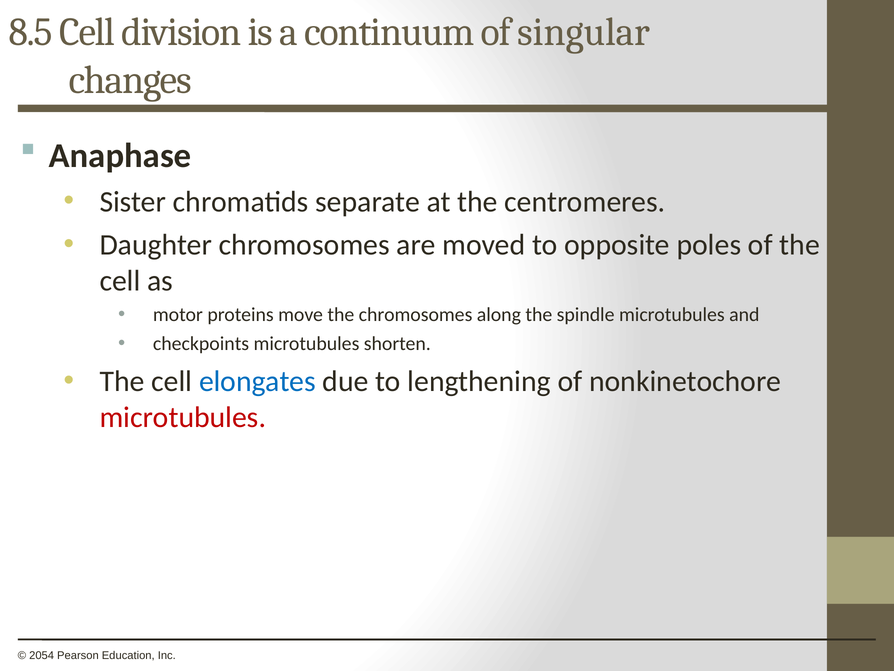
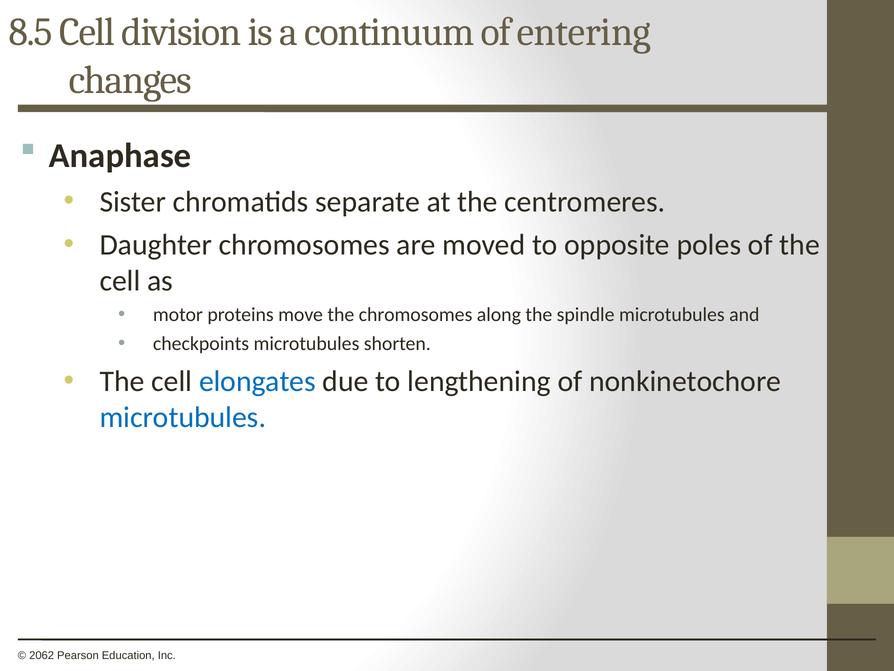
singular: singular -> entering (584, 32)
microtubules colour: red -> blue (183, 417)
2054: 2054 -> 2062 (42, 655)
